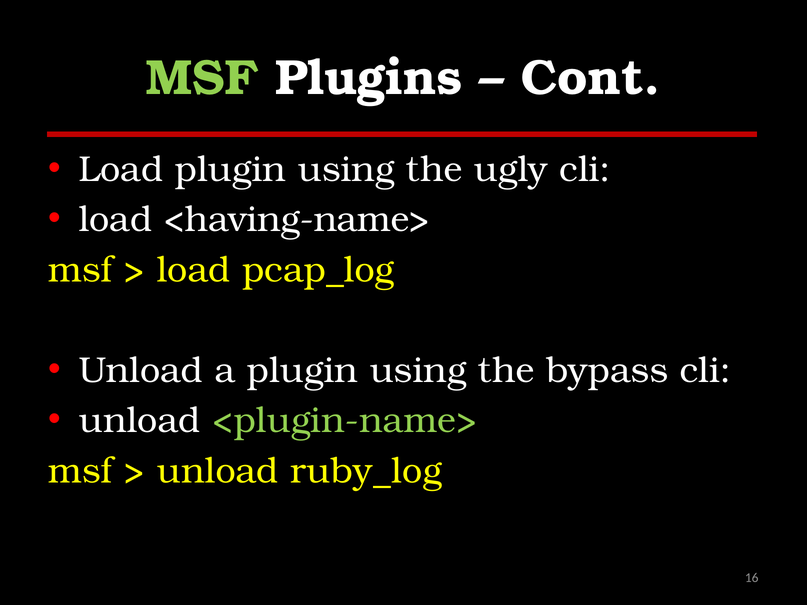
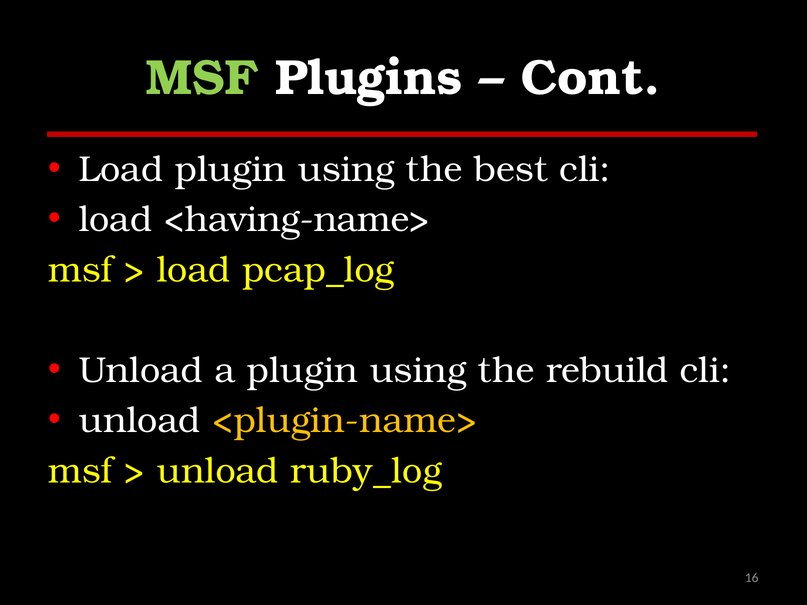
ugly: ugly -> best (511, 169)
bypass: bypass -> rebuild (607, 370)
<plugin-name> colour: light green -> yellow (345, 421)
